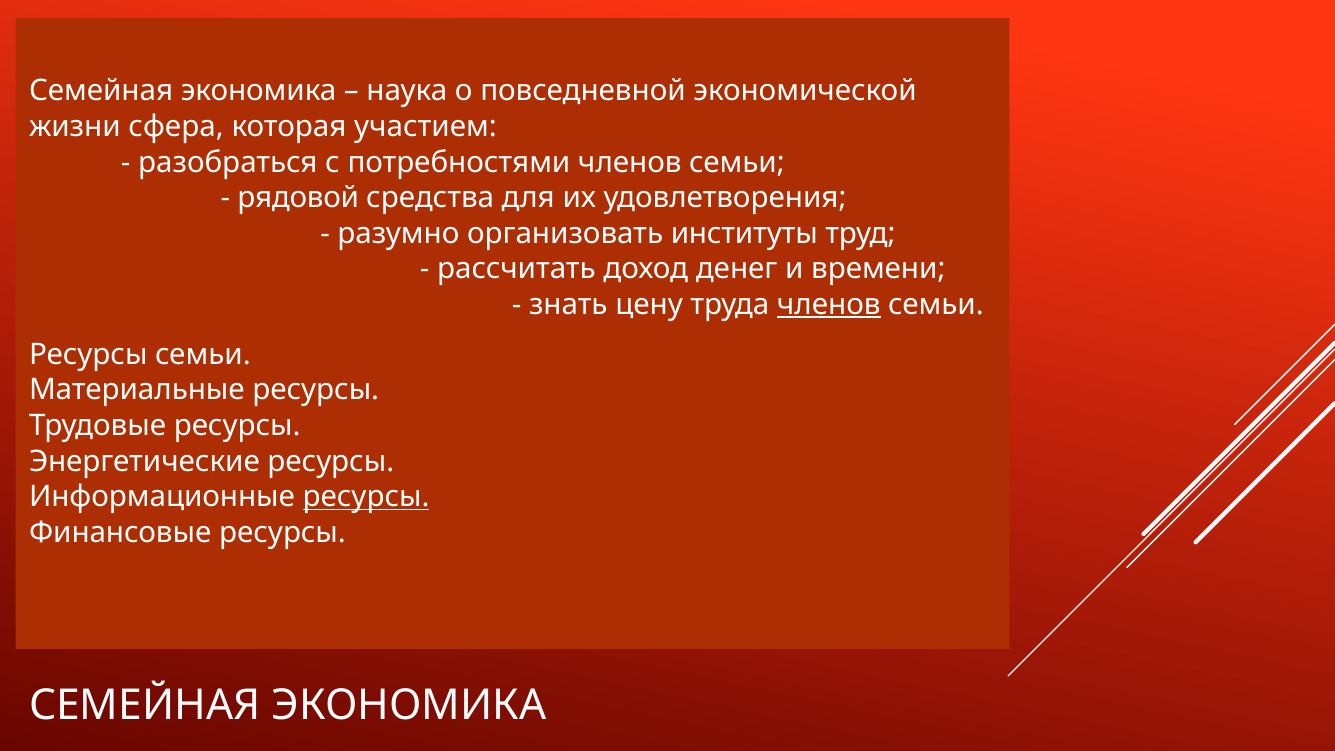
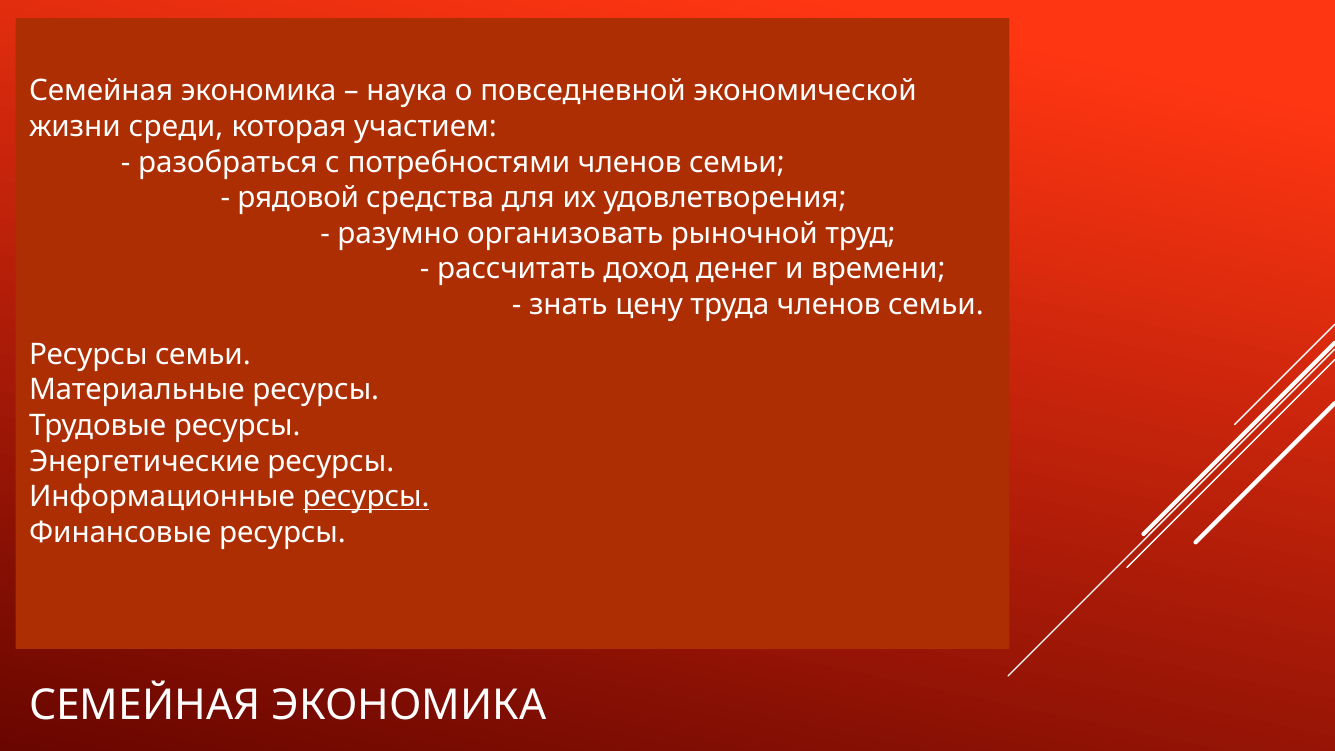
сфера: сфера -> среди (176, 127)
институты: институты -> рыночной (744, 233)
членов underline: present -> none (829, 305)
